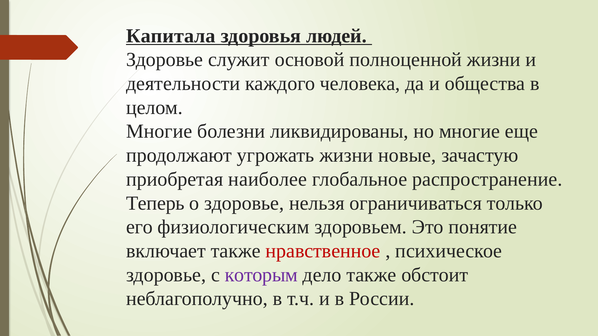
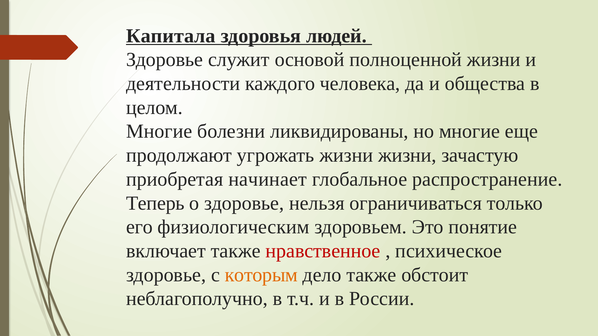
жизни новые: новые -> жизни (407, 155)
наиболее: наиболее -> начинает (268, 179)
которым colour: purple -> orange (261, 275)
